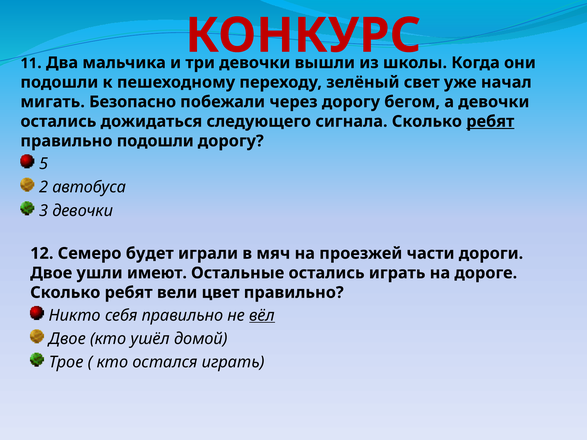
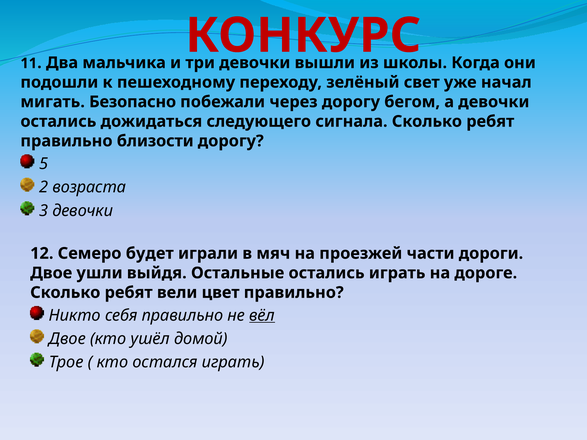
ребят underline: present -> none (490, 121)
правильно подошли: подошли -> близости (155, 141)
автобуса: автобуса -> возраста (89, 187)
имеют: имеют -> выйдя (157, 273)
